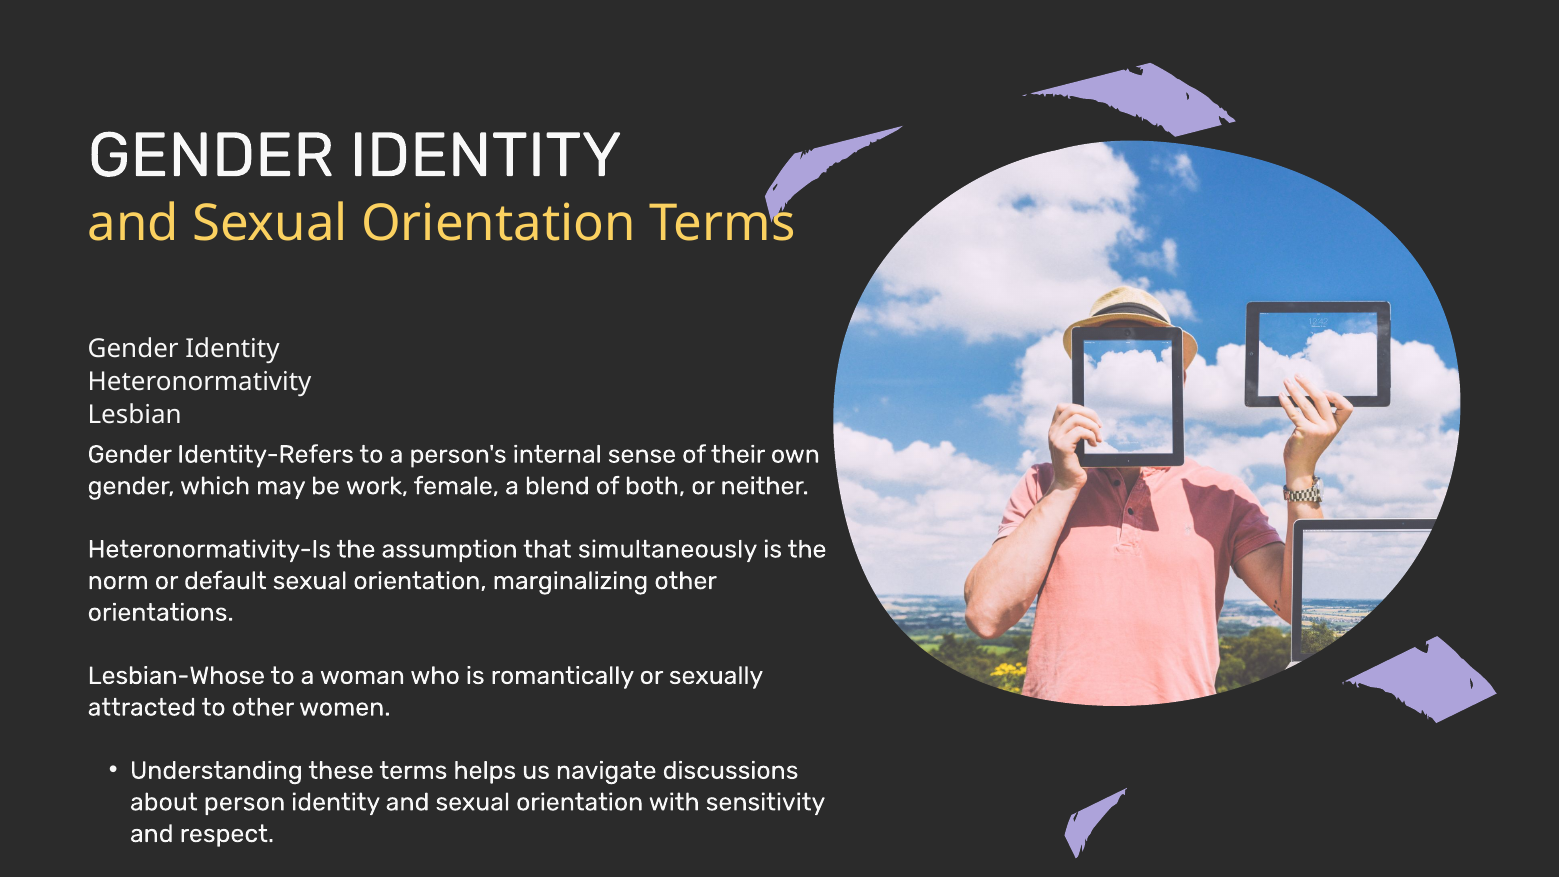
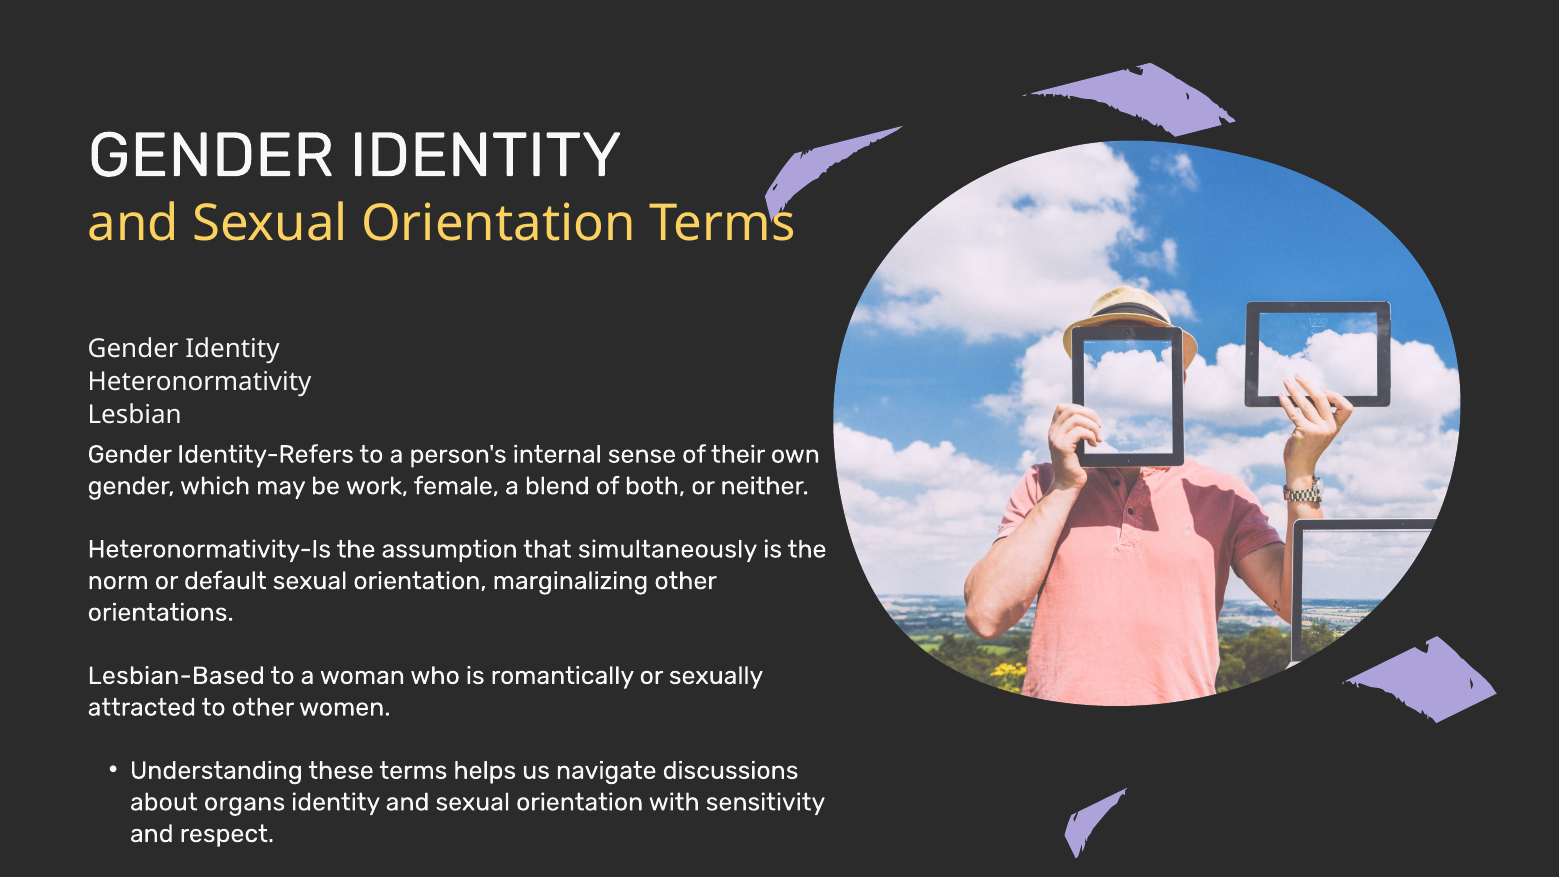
Lesbian-Whose: Lesbian-Whose -> Lesbian-Based (176, 676)
person: person -> organs (245, 802)
